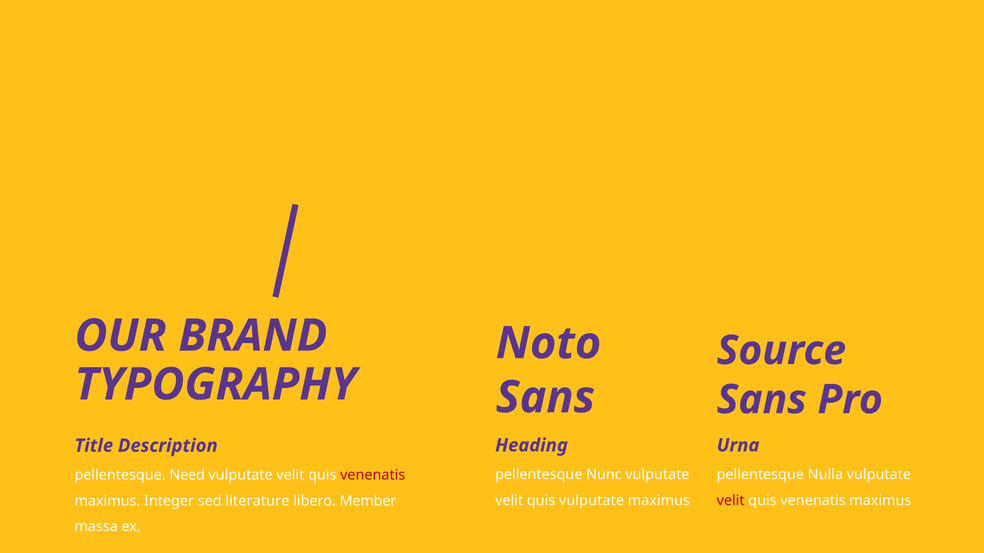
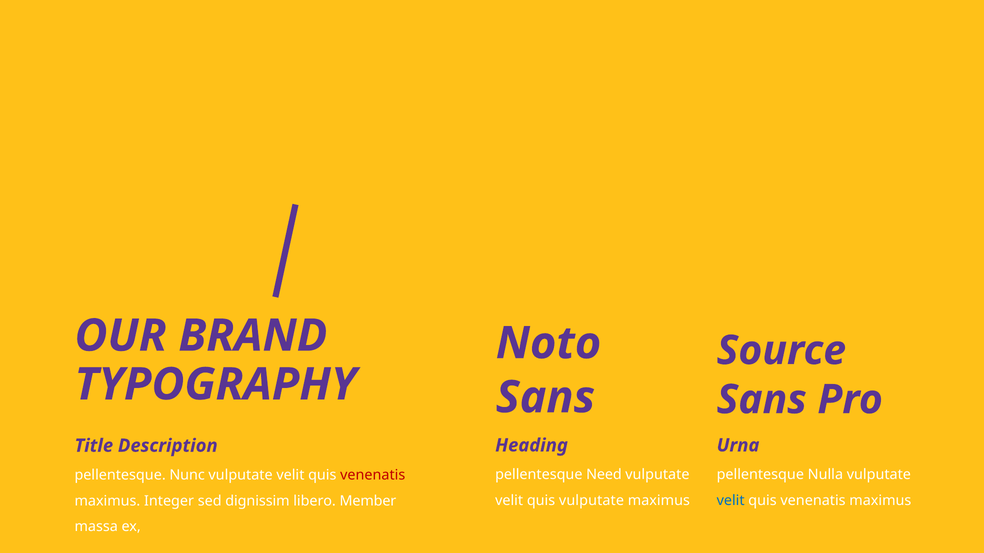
Nunc: Nunc -> Need (604, 475)
Need: Need -> Nunc (187, 475)
velit colour: red -> blue (731, 501)
literature: literature -> dignissim (257, 501)
